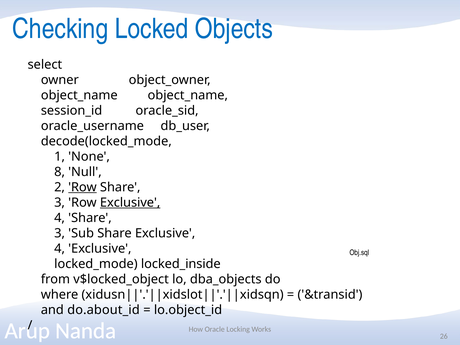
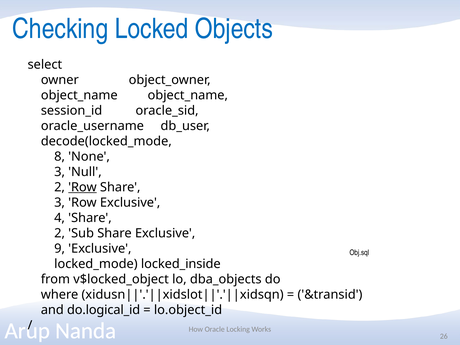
1: 1 -> 8 (60, 157)
8: 8 -> 3 (60, 172)
Exclusive underline: present -> none (130, 203)
3: 3 -> 2 (60, 233)
4: 4 -> 9 (60, 249)
do.about_id: do.about_id -> do.logical_id (104, 310)
